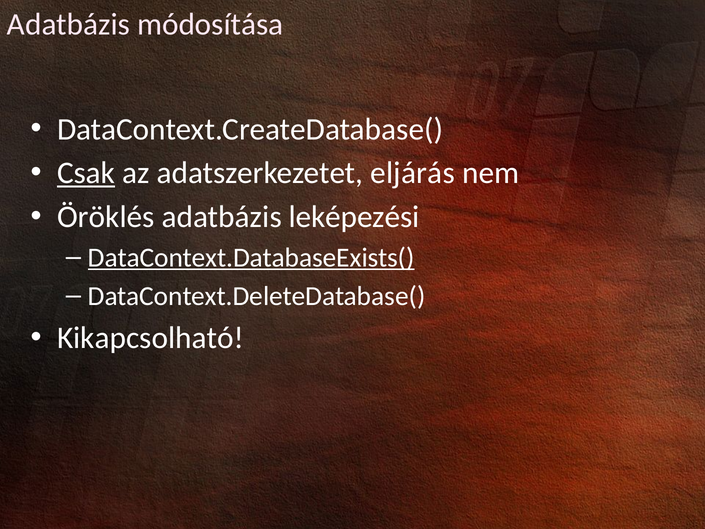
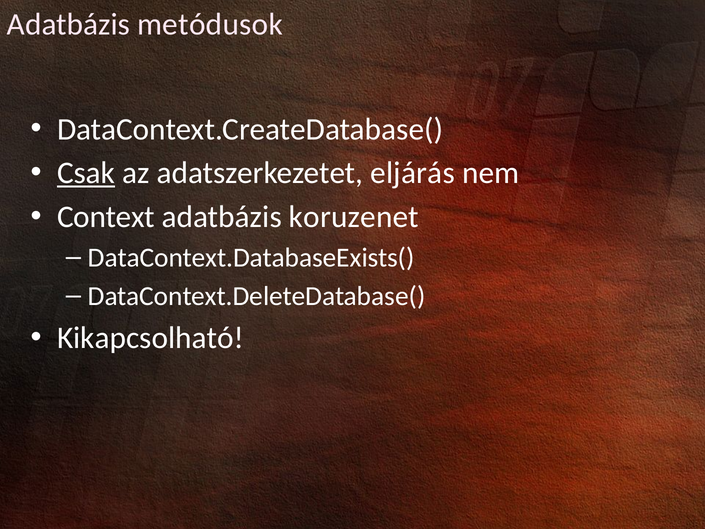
módosítása: módosítása -> metódusok (210, 24)
Öröklés: Öröklés -> Context (106, 217)
leképezési: leképezési -> koruzenet (354, 217)
DataContext.DatabaseExists( underline: present -> none (251, 257)
